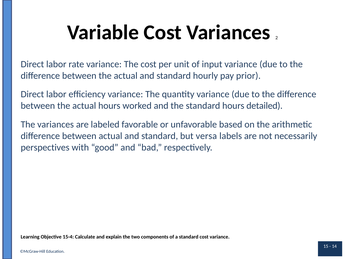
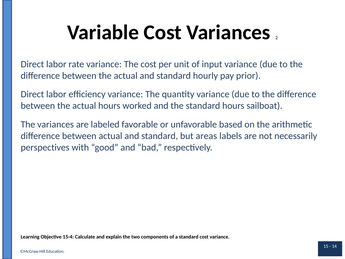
detailed: detailed -> sailboat (264, 106)
versa: versa -> areas (206, 136)
